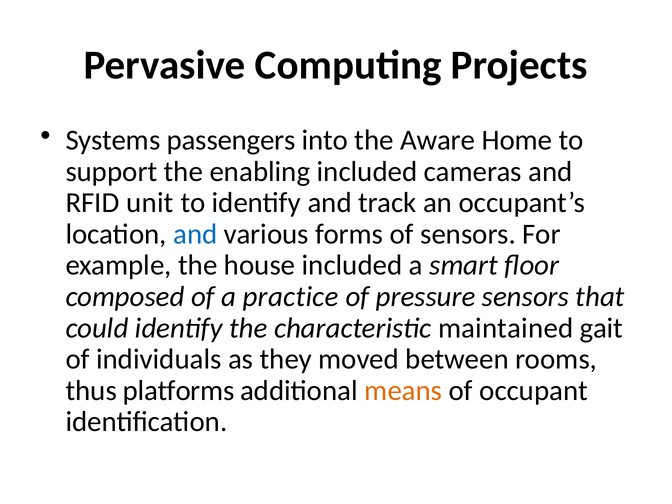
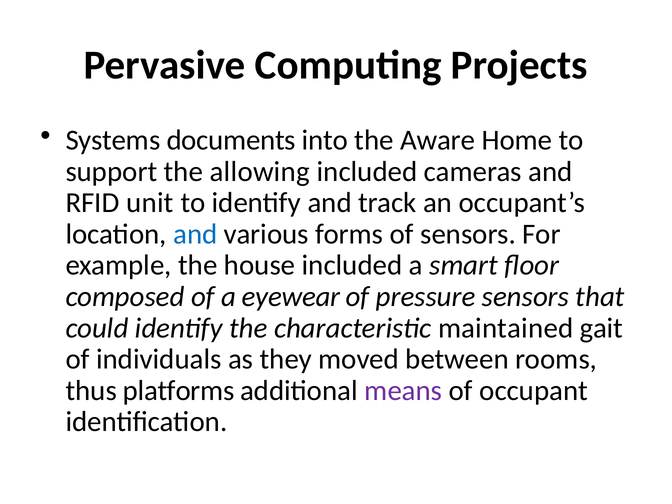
passengers: passengers -> documents (231, 140)
enabling: enabling -> allowing (260, 172)
practice: practice -> eyewear (291, 297)
means colour: orange -> purple (403, 391)
